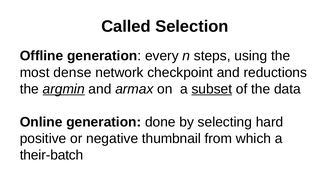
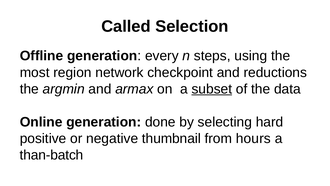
dense: dense -> region (72, 72)
argmin underline: present -> none (64, 89)
which: which -> hours (253, 138)
their-batch: their-batch -> than-batch (52, 155)
